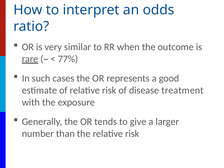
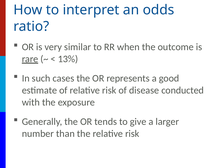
77%: 77% -> 13% (68, 59)
treatment: treatment -> conducted (183, 90)
